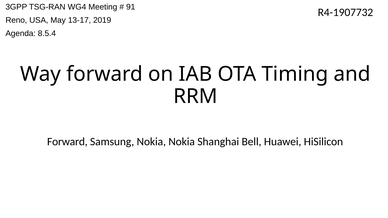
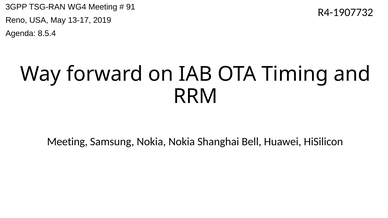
Forward: Forward -> Meeting (67, 142)
